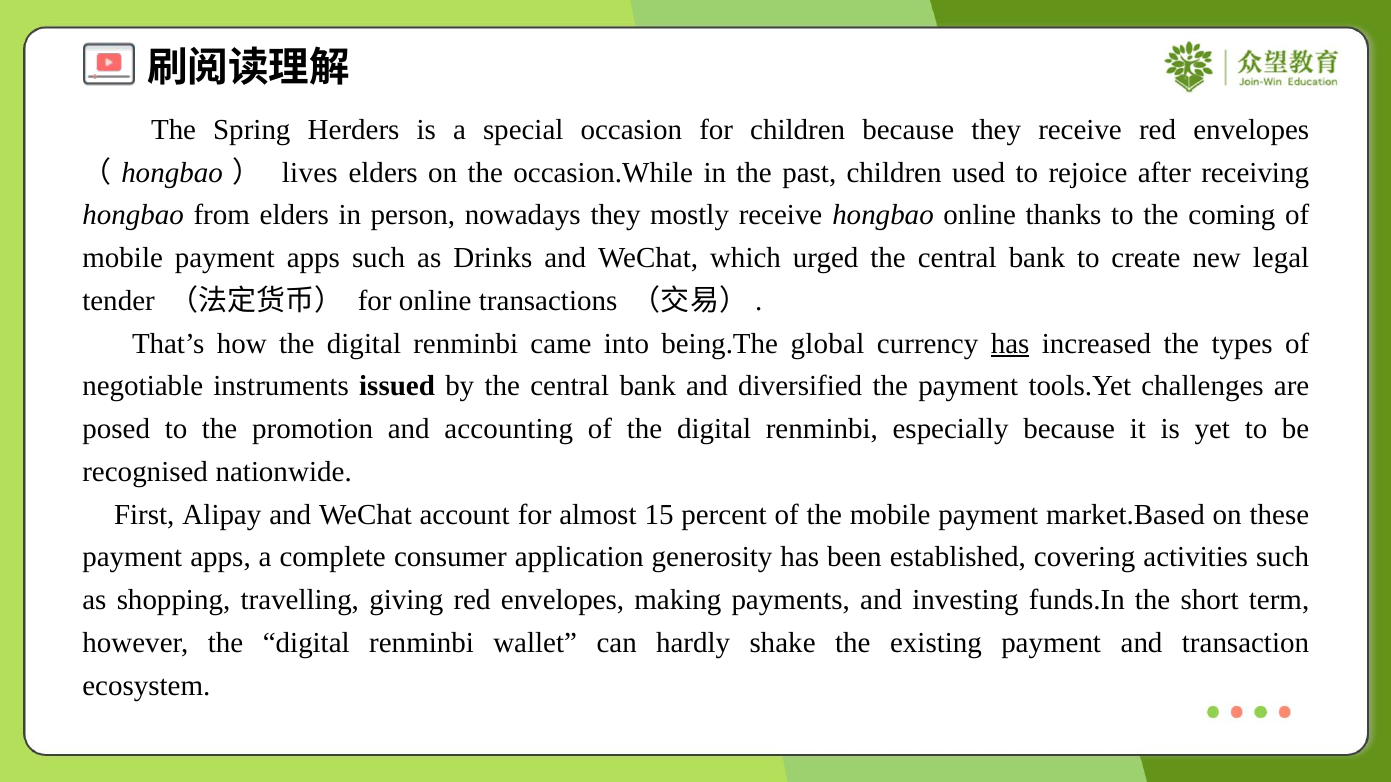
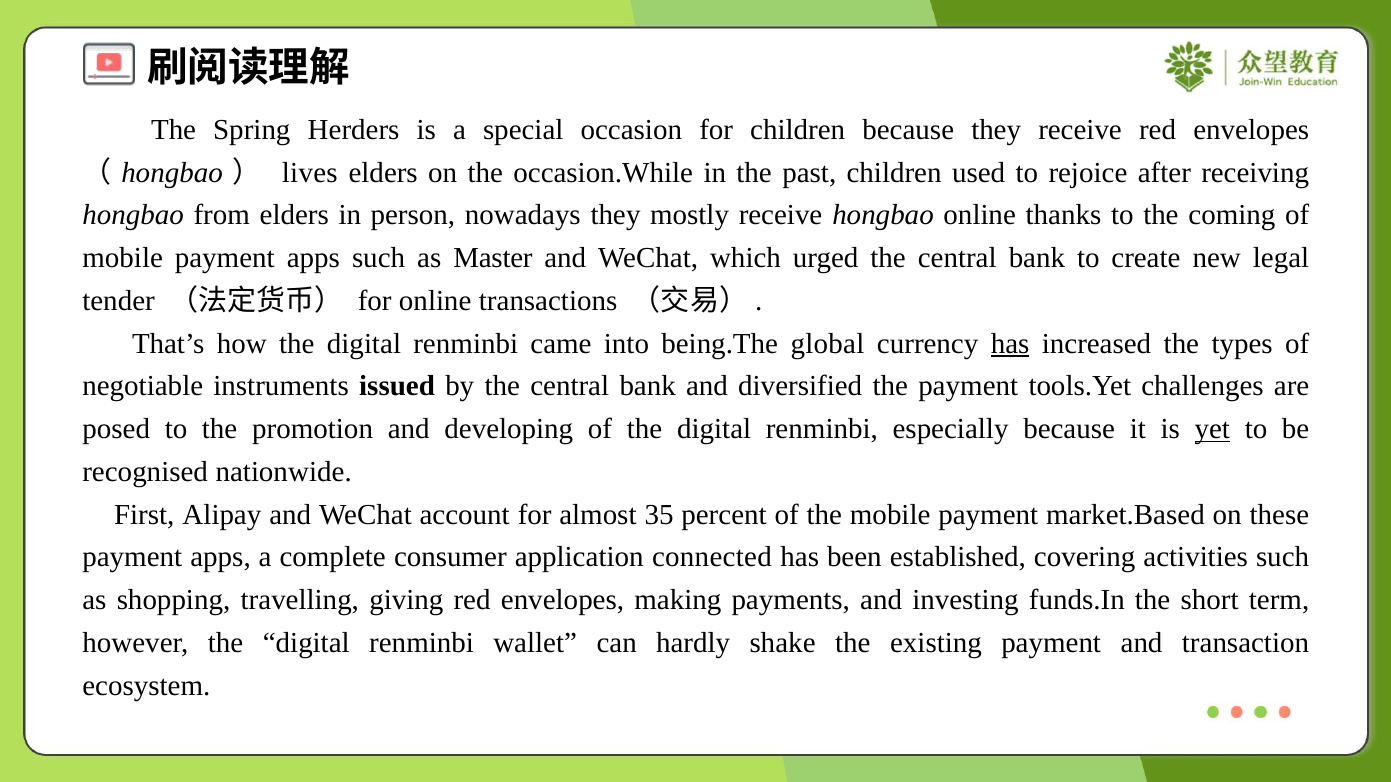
Drinks: Drinks -> Master (493, 258)
accounting: accounting -> developing (509, 429)
yet underline: none -> present (1212, 429)
15: 15 -> 35 (659, 515)
generosity: generosity -> connected (712, 558)
